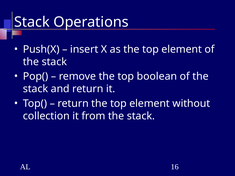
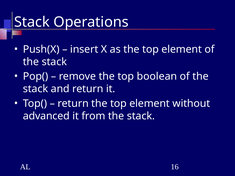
collection: collection -> advanced (46, 116)
